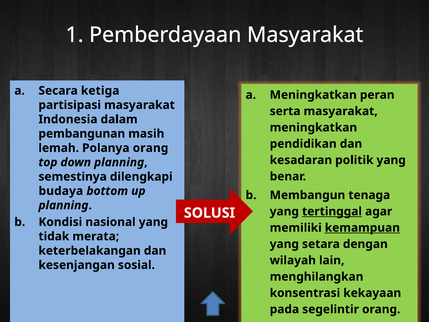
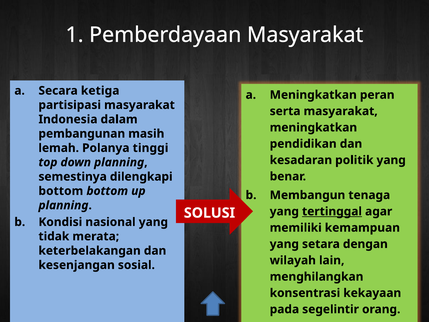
Polanya orang: orang -> tinggi (151, 148)
budaya: budaya -> bottom (61, 191)
kemampuan underline: present -> none (362, 228)
